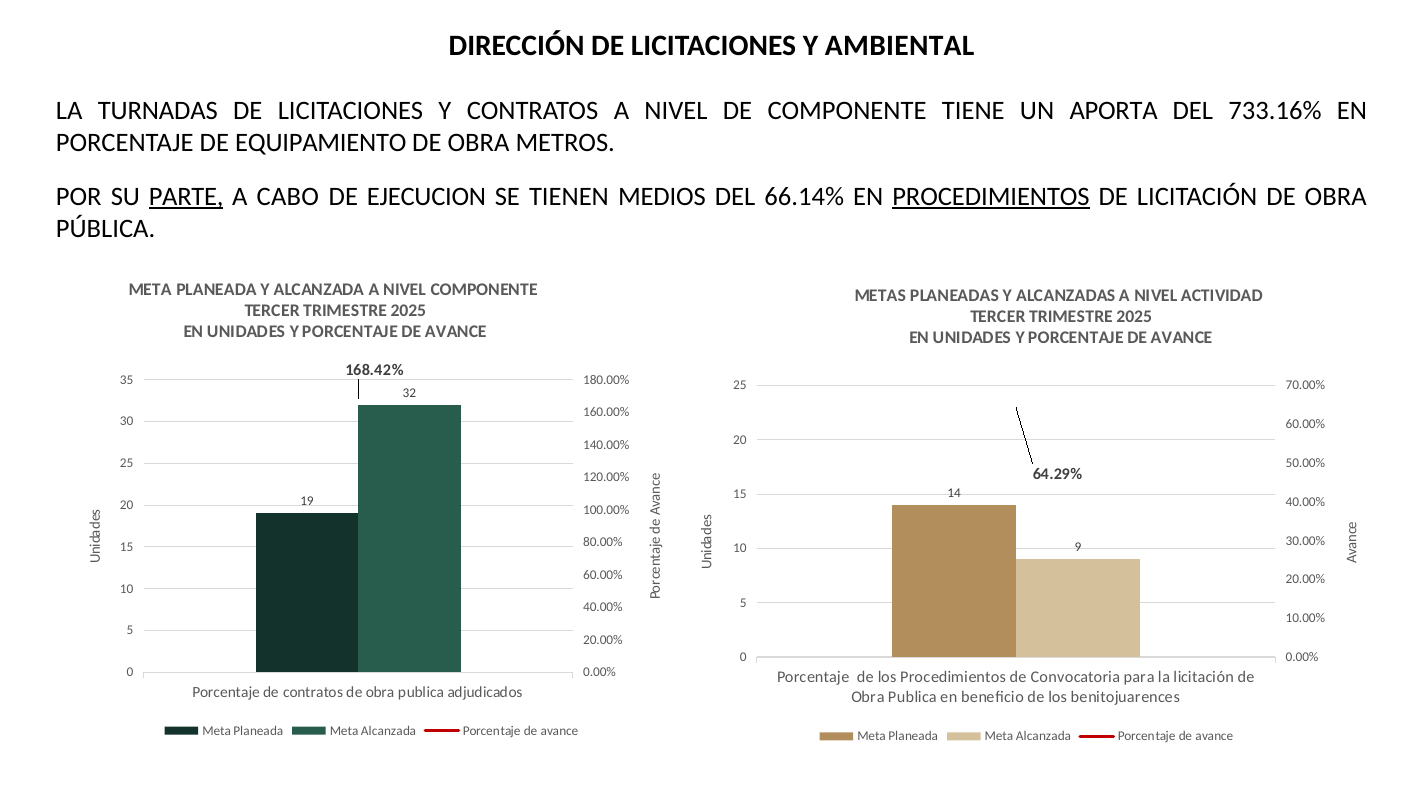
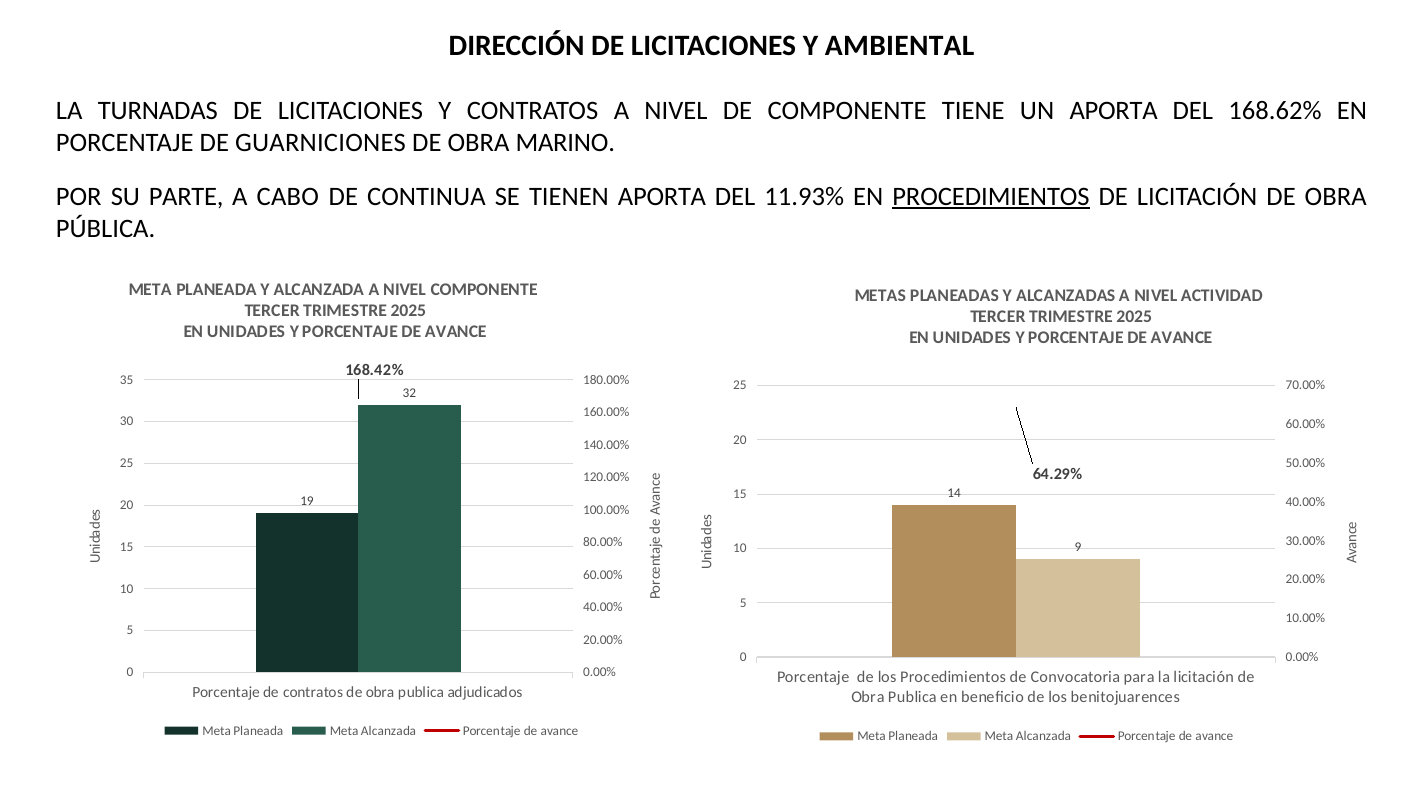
733.16%: 733.16% -> 168.62% (1275, 111)
EQUIPAMIENTO: EQUIPAMIENTO -> GUARNICIONES (321, 143)
METROS: METROS -> MARINO (565, 143)
PARTE underline: present -> none (186, 196)
EJECUCION: EJECUCION -> CONTINUA (426, 196)
TIENEN MEDIOS: MEDIOS -> APORTA (662, 196)
66.14%: 66.14% -> 11.93% (804, 196)
